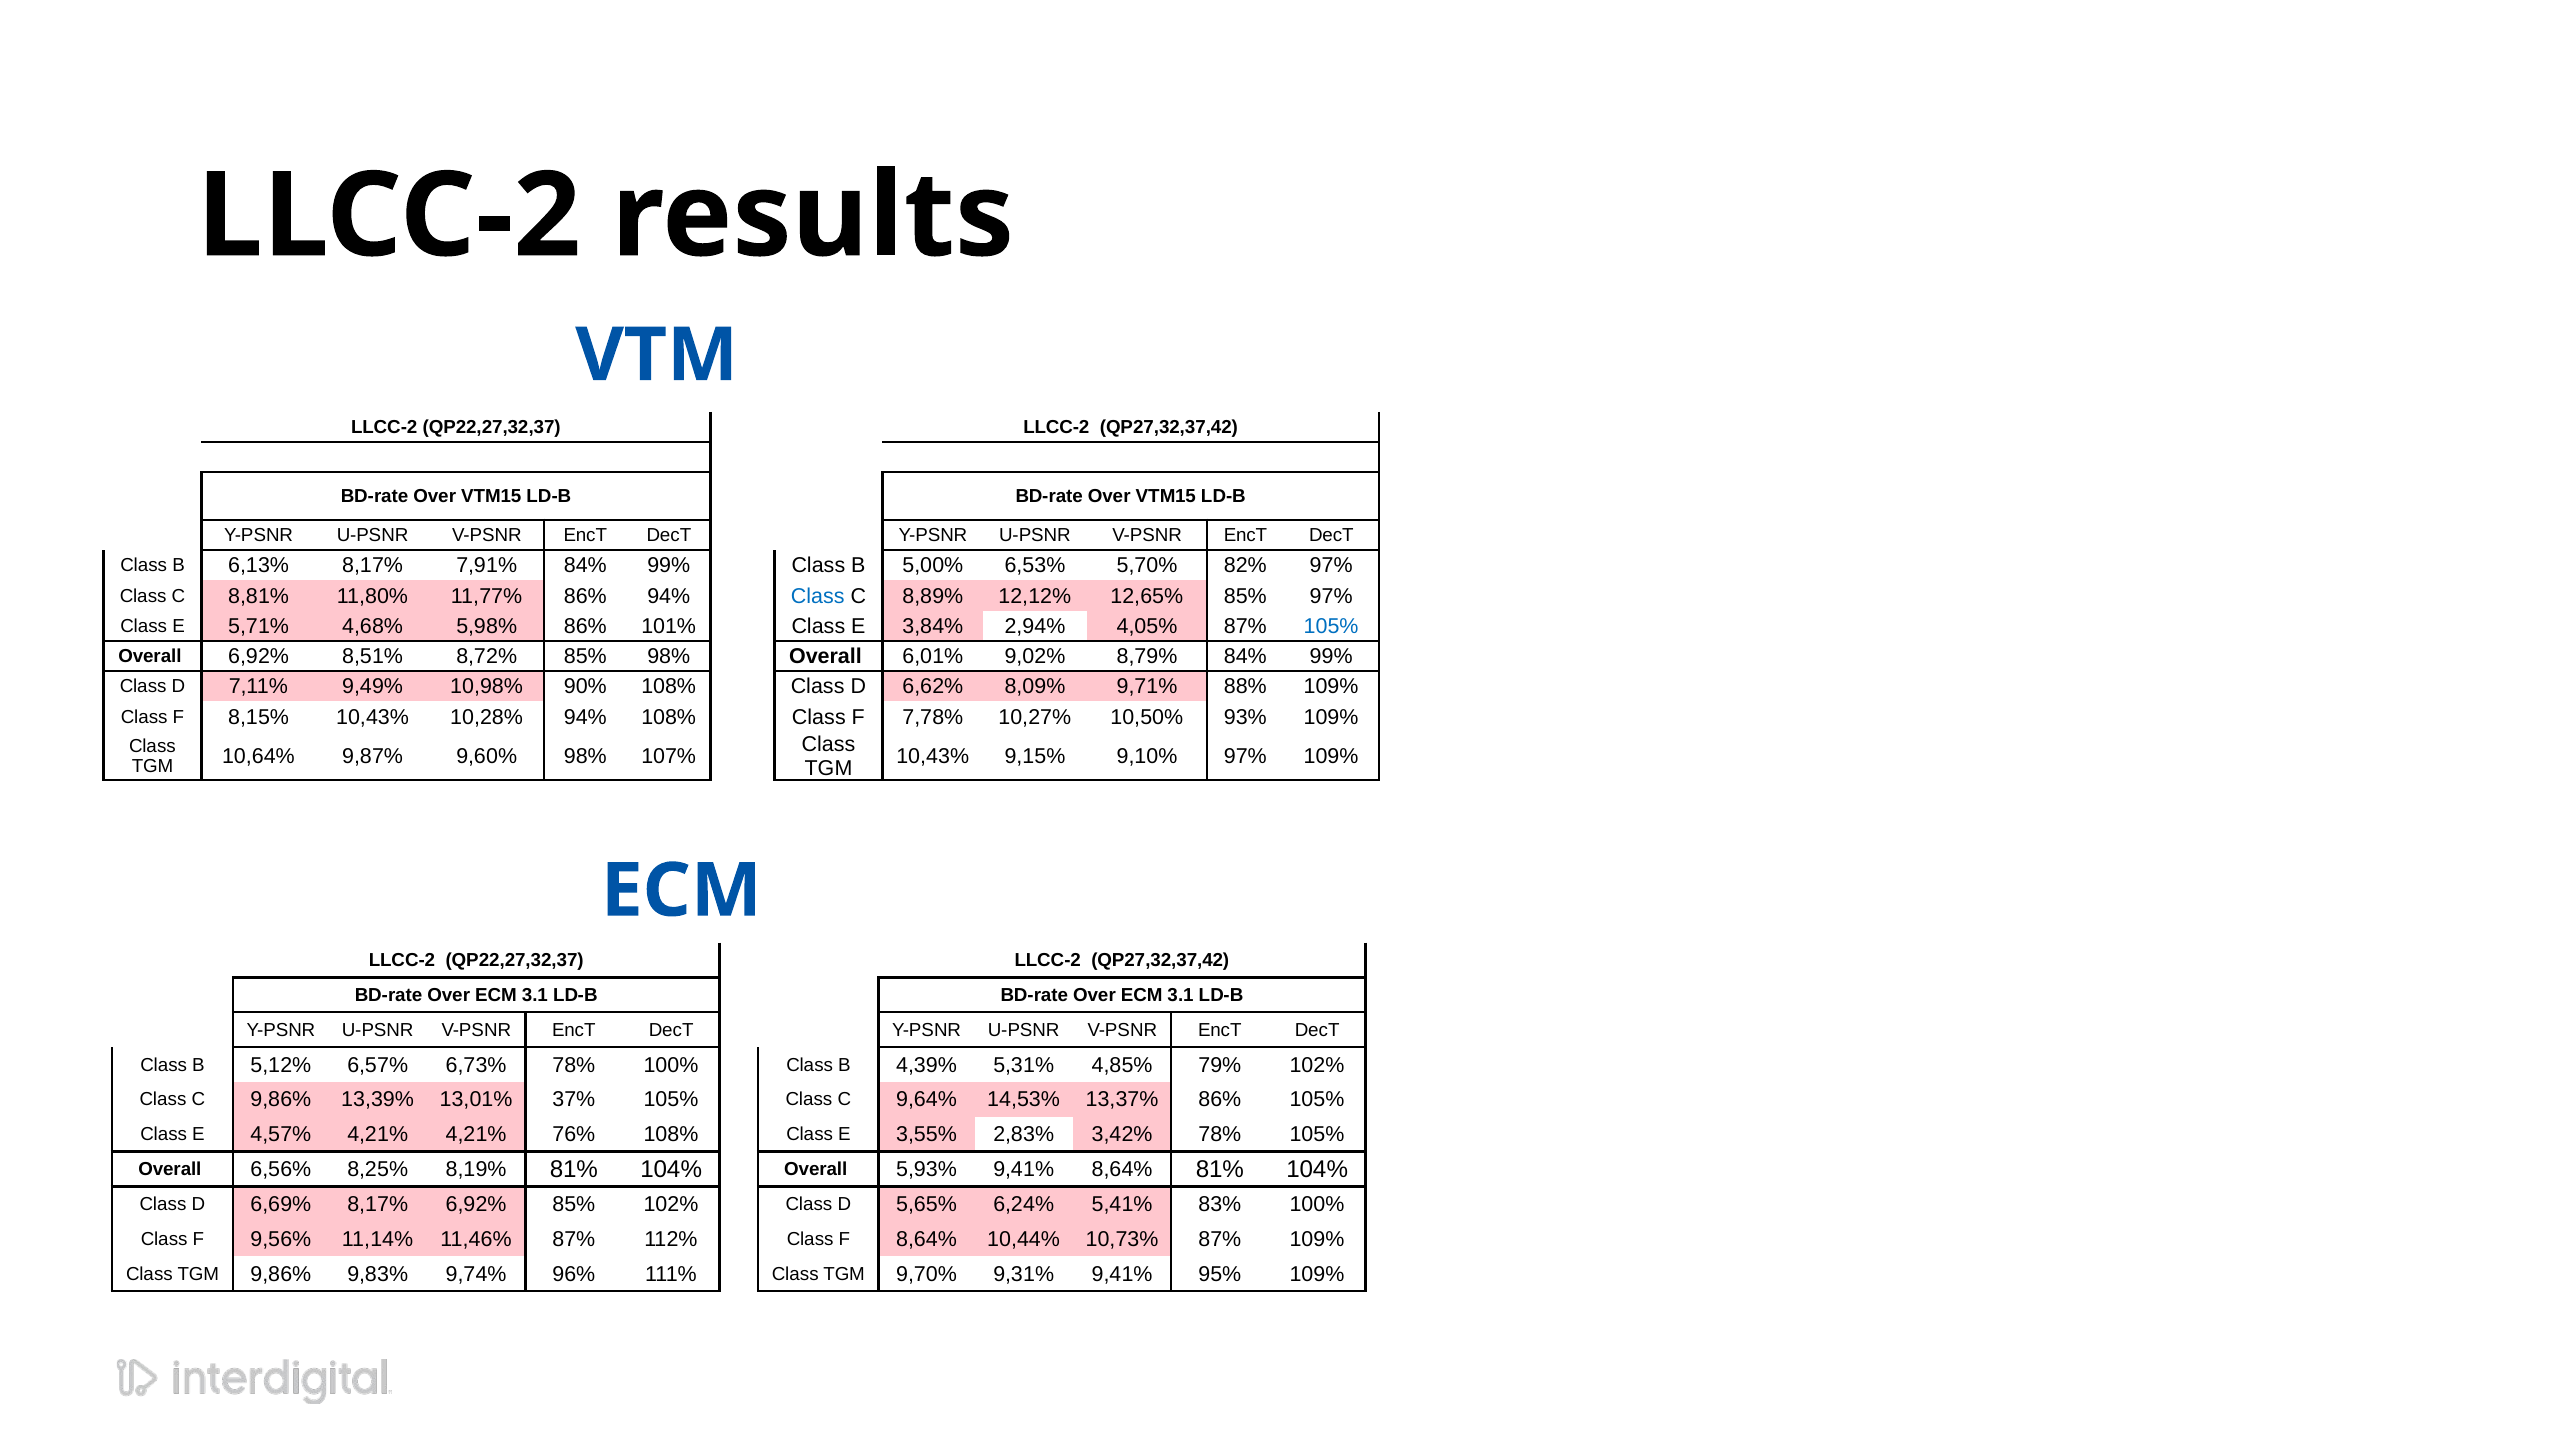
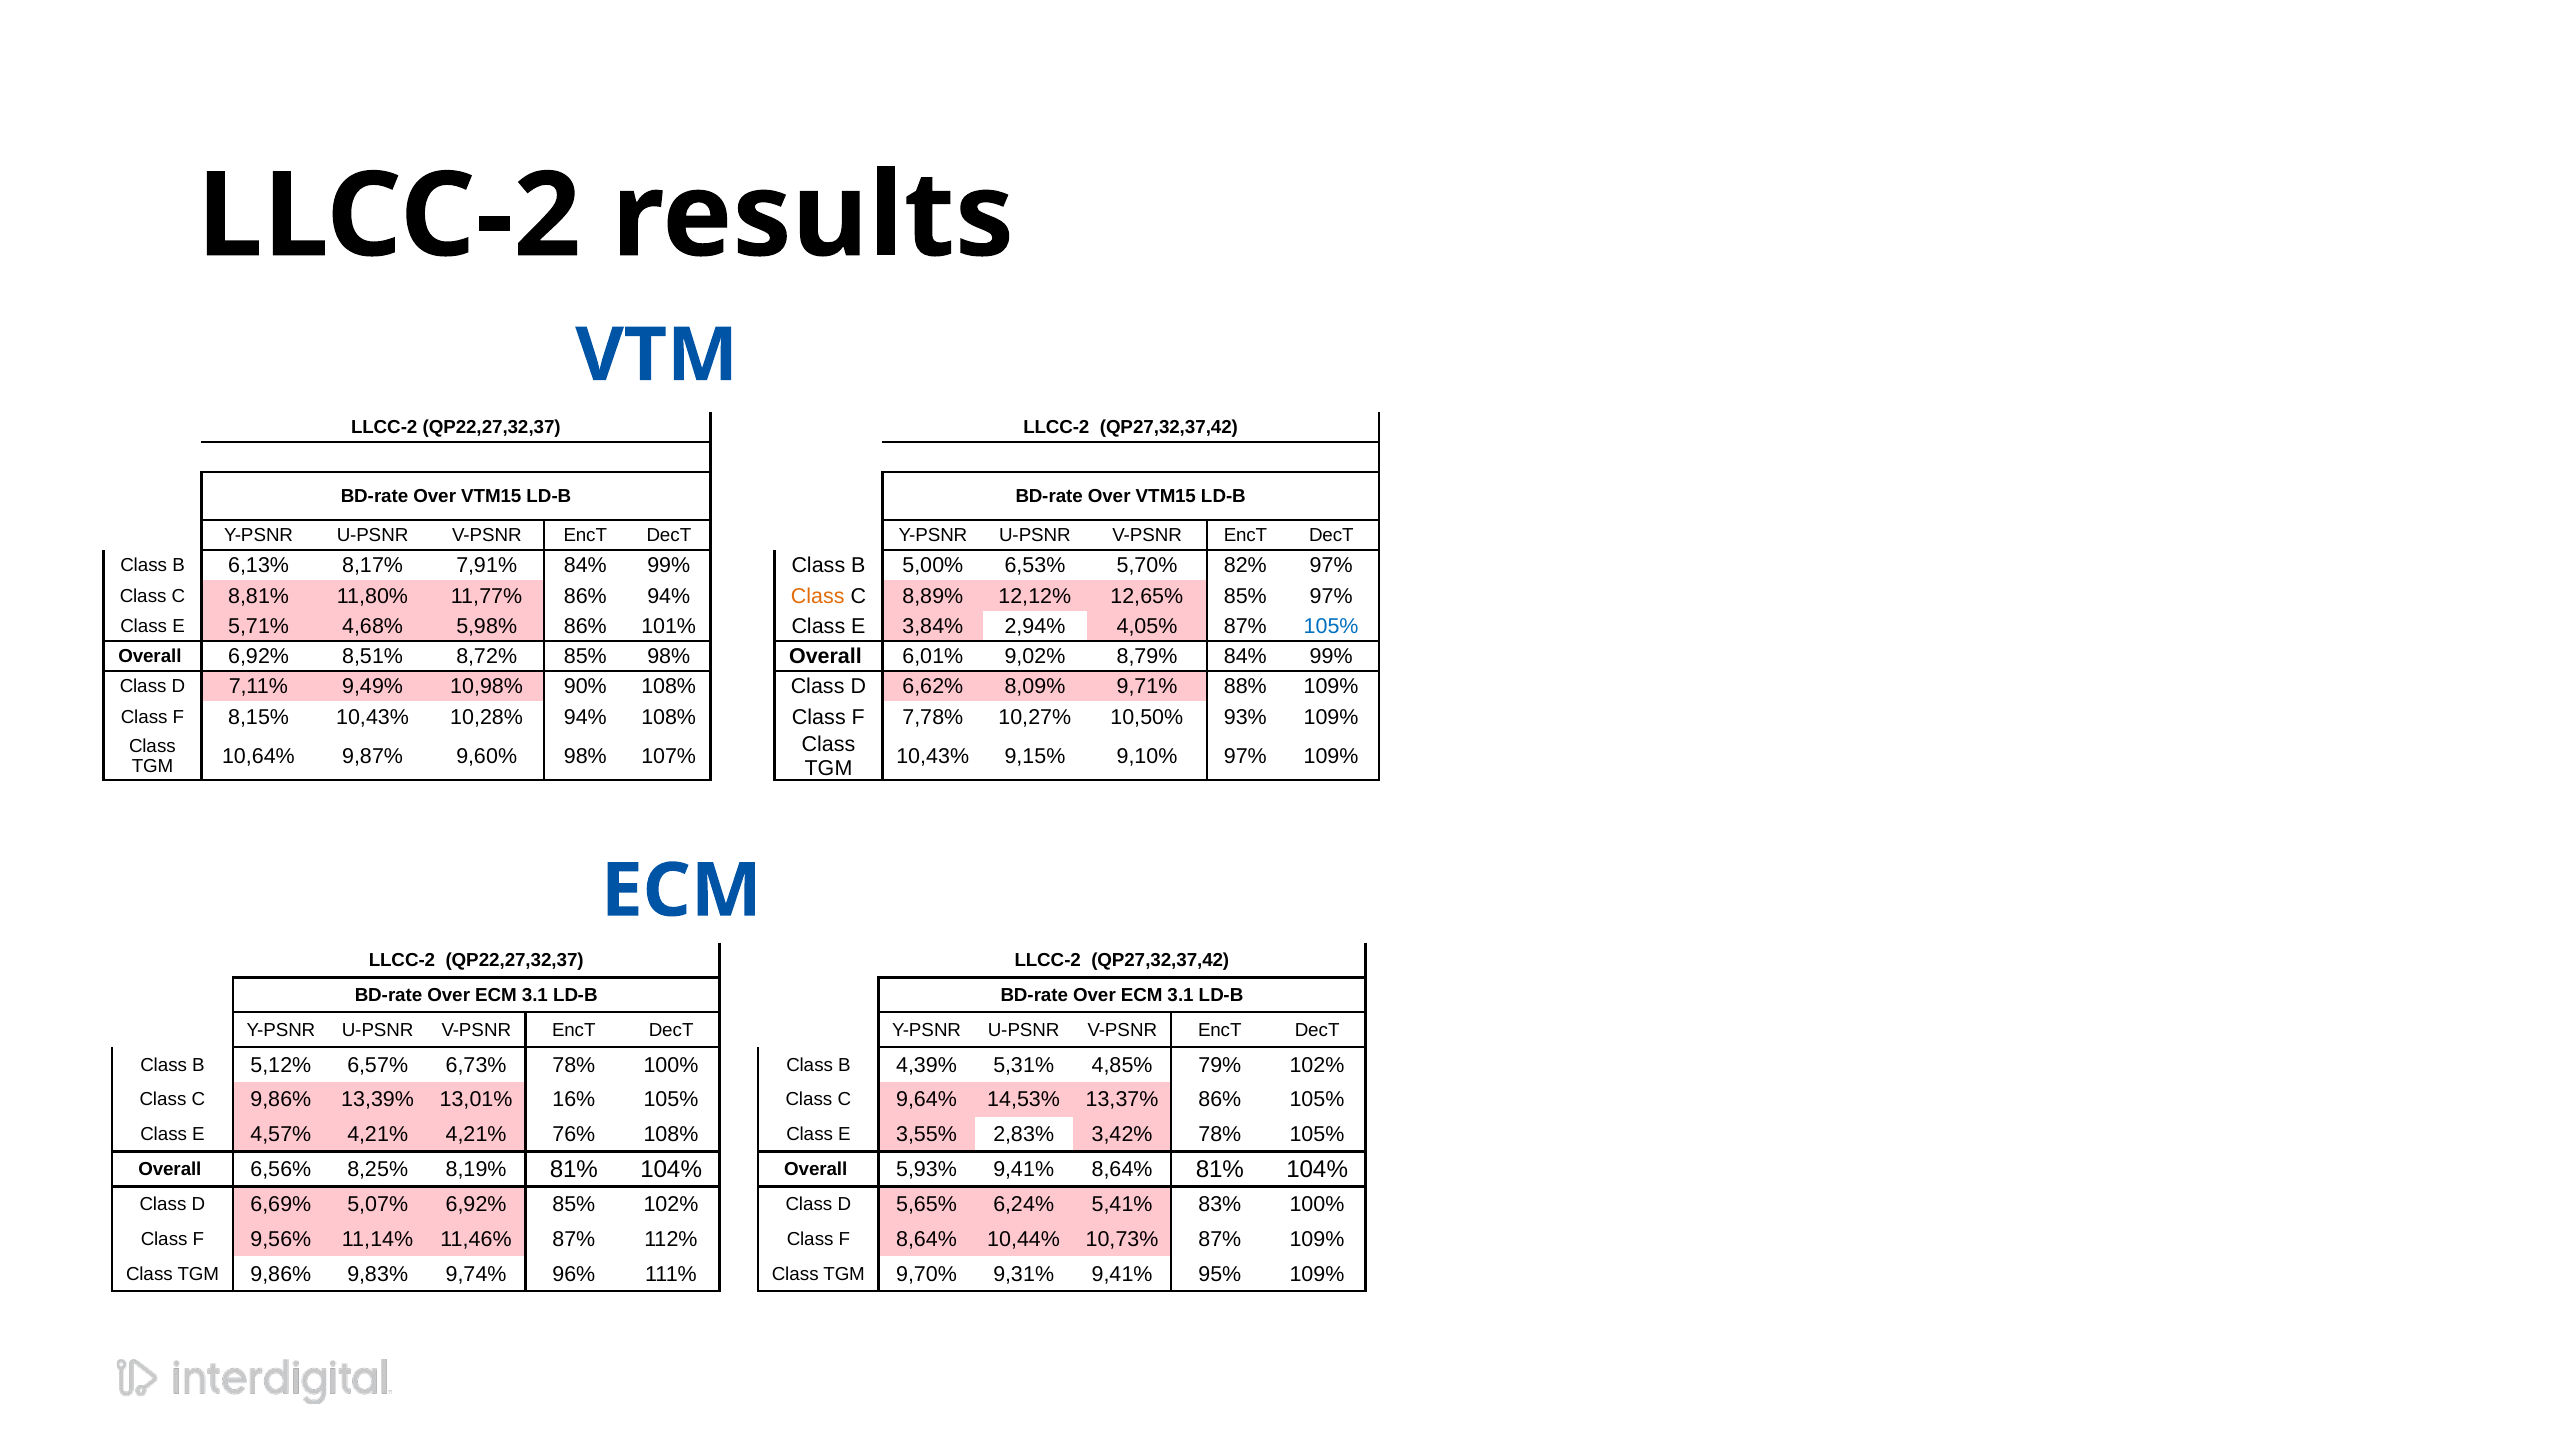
Class colour: blue -> orange (818, 596)
37%: 37% -> 16% (574, 1100)
6,69% 8,17%: 8,17% -> 5,07% (378, 1204)
